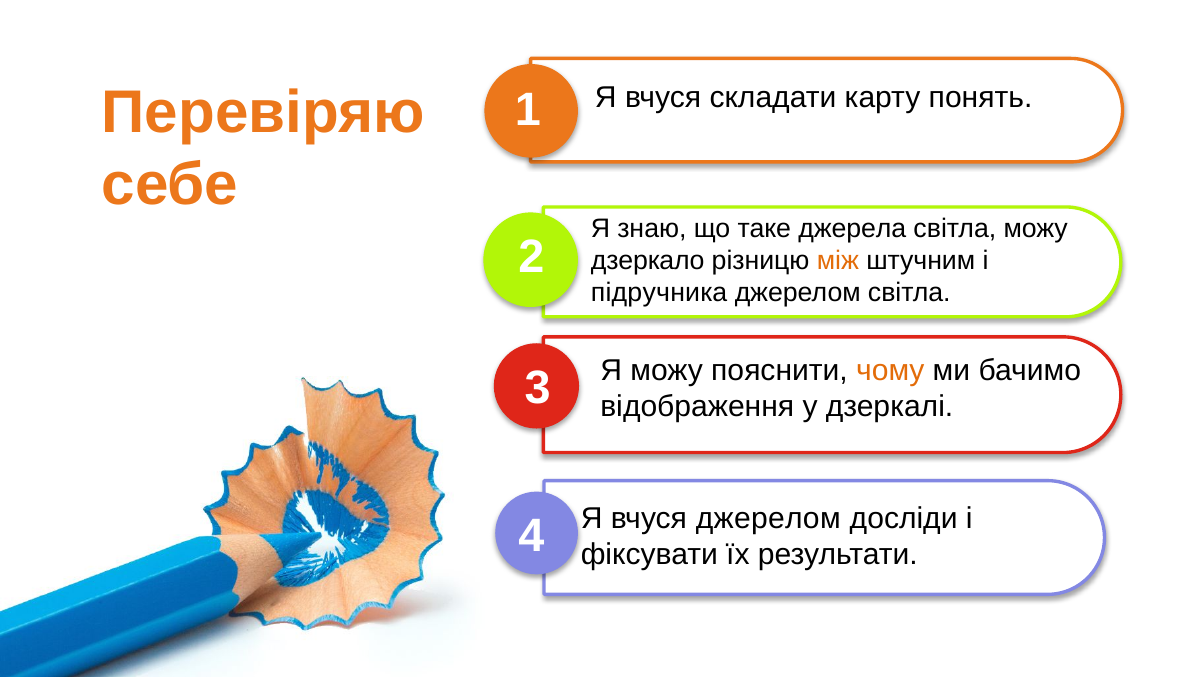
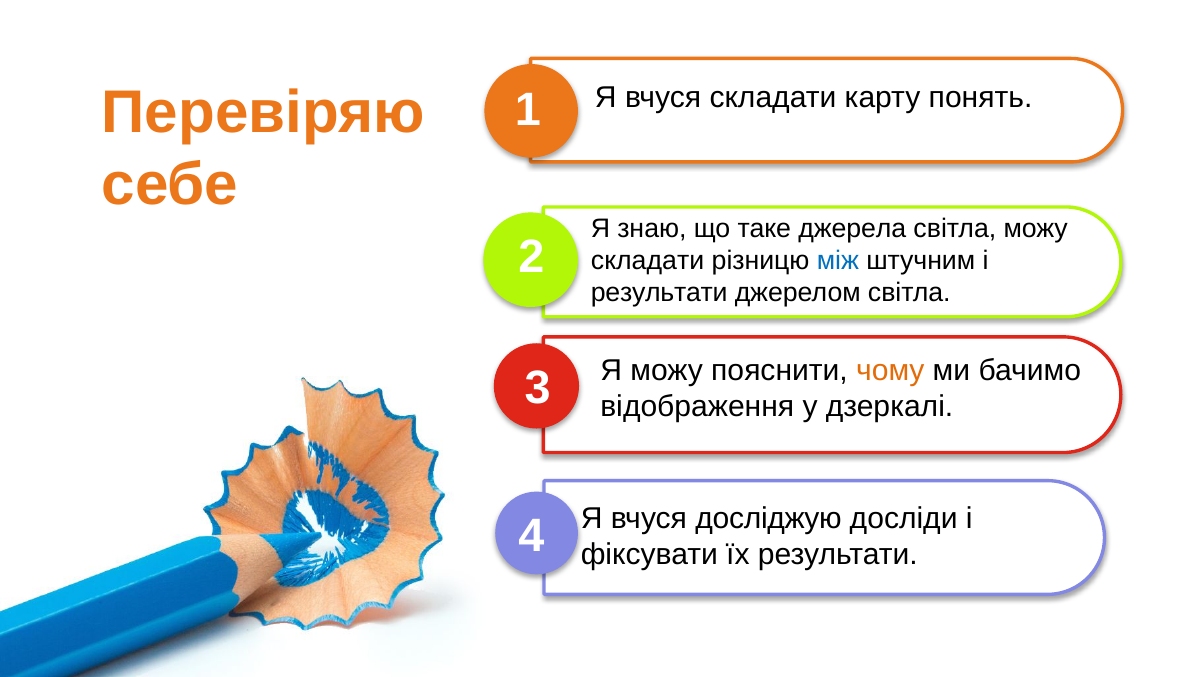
дзеркало: дзеркало -> складати (648, 260)
між colour: orange -> blue (838, 260)
підручника: підручника -> результати (659, 292)
вчуся джерелом: джерелом -> досліджую (769, 519)
